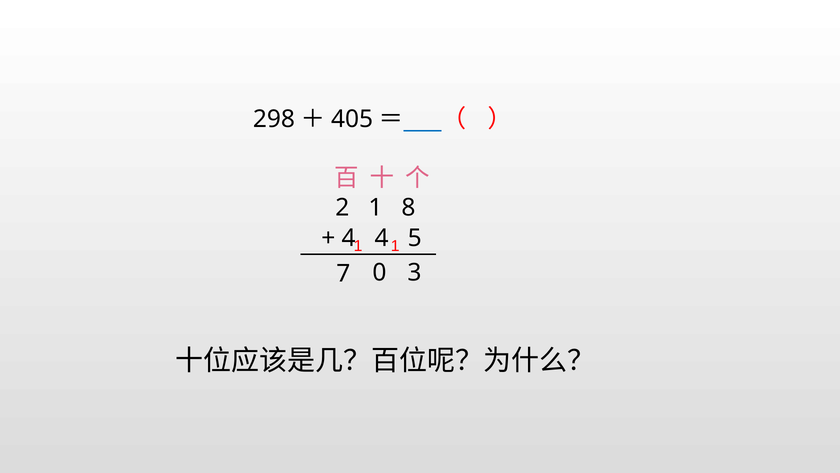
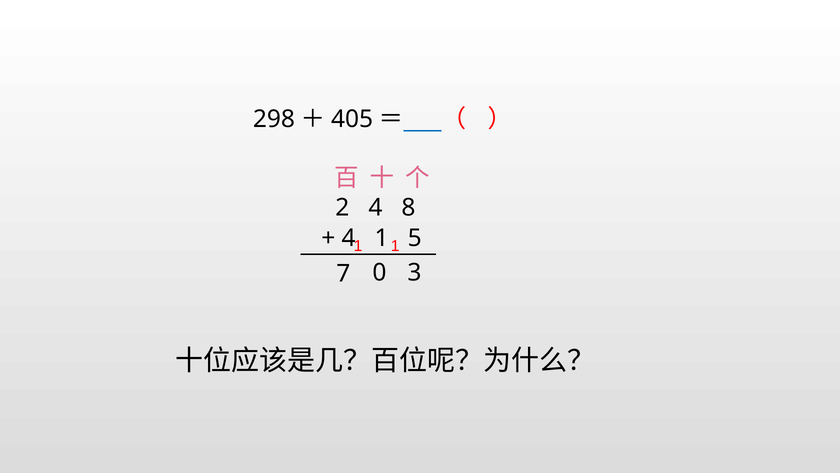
2 1: 1 -> 4 (375, 207)
4 4: 4 -> 1 (382, 238)
